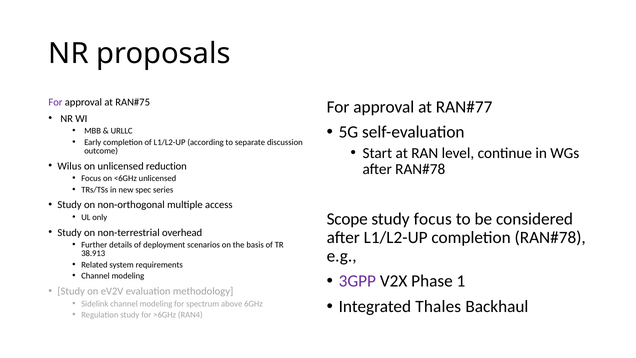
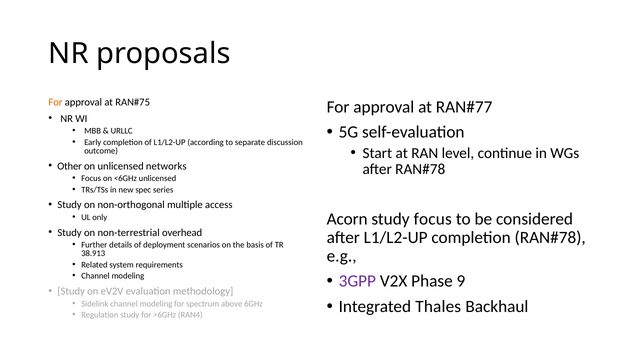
For colour: purple -> orange (55, 102)
Wilus: Wilus -> Other (70, 166)
reduction: reduction -> networks (166, 166)
Scope: Scope -> Acorn (347, 219)
1: 1 -> 9 (461, 281)
